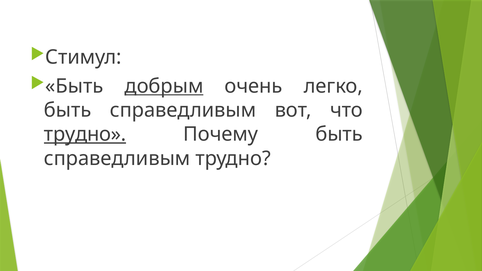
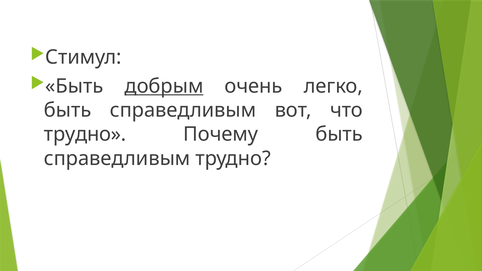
трудно underline: present -> none (85, 134)
